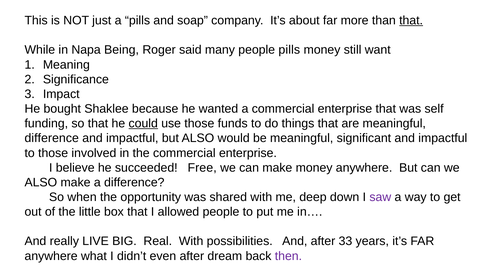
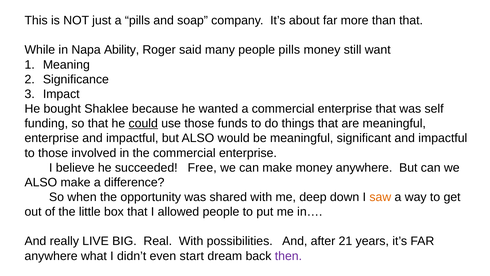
that underline: present -> none (411, 20)
Being: Being -> Ability (122, 50)
difference: difference -> enterprise (52, 138)
saw colour: purple -> orange (380, 197)
33: 33 -> 21 (345, 241)
even after: after -> start (192, 256)
